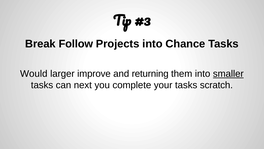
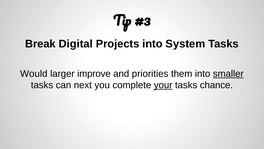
Follow: Follow -> Digital (76, 44)
Chance: Chance -> System (185, 44)
returning: returning -> priorities (150, 74)
your underline: none -> present (163, 85)
scratch: scratch -> chance (216, 85)
